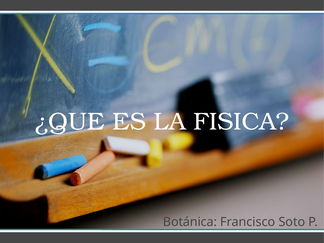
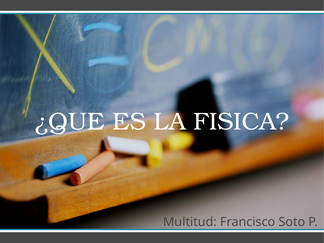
Botánica: Botánica -> Multitud (190, 222)
